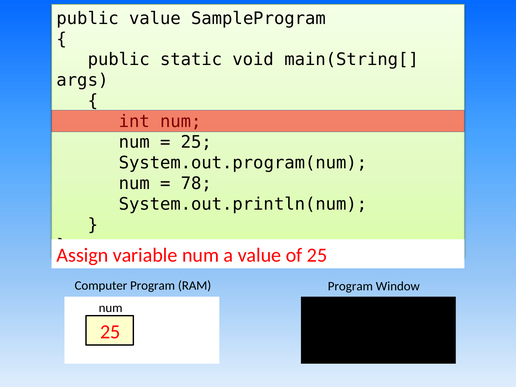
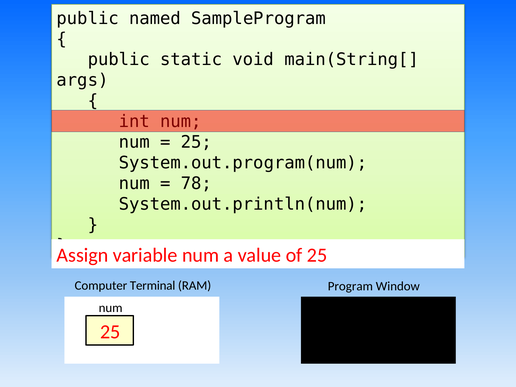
public value: value -> named (155, 18)
Computer Program: Program -> Terminal (153, 286)
